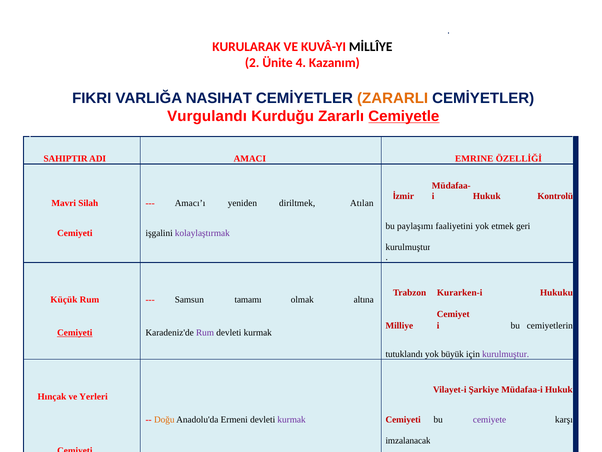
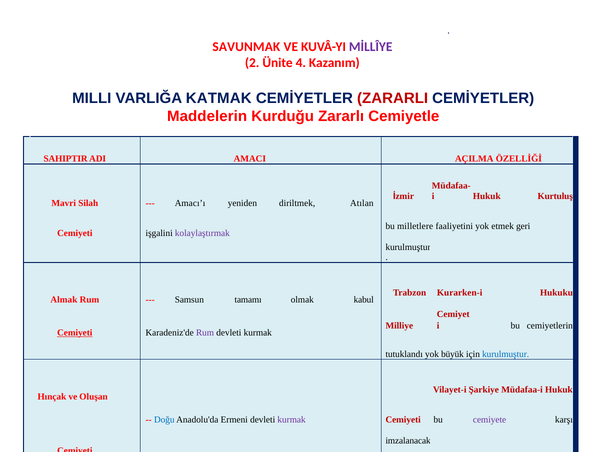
KURULARAK: KURULARAK -> SAVUNMAK (246, 47)
MİLLÎYE colour: black -> purple (371, 47)
FIKRI: FIKRI -> MILLI (92, 98)
NASIHAT: NASIHAT -> KATMAK (219, 98)
ZARARLI colour: orange -> red (393, 98)
Vurgulandı: Vurgulandı -> Maddelerin (207, 116)
Cemiyetle underline: present -> none (404, 116)
EMRINE: EMRINE -> AÇILMA (474, 159)
Kontrolü: Kontrolü -> Kurtuluş (555, 196)
paylaşımı: paylaşımı -> milletlere (415, 226)
Küçük: Küçük -> Almak (64, 300)
altına: altına -> kabul (364, 300)
kurulmuştur colour: purple -> blue (506, 354)
Yerleri: Yerleri -> Oluşan (94, 396)
Doğu colour: orange -> blue (164, 419)
